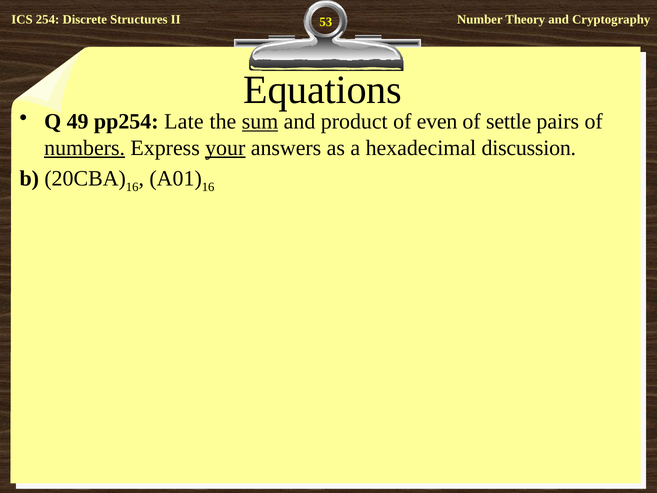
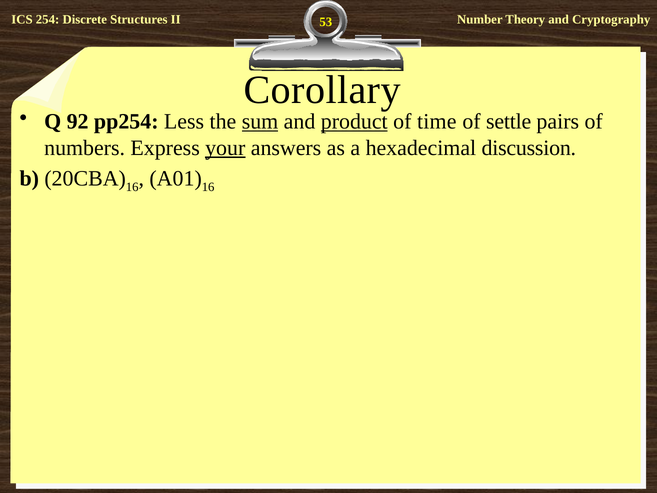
Equations: Equations -> Corollary (322, 90)
49: 49 -> 92 (78, 122)
Late: Late -> Less (184, 122)
product underline: none -> present (354, 122)
even: even -> time (437, 122)
numbers underline: present -> none (85, 148)
